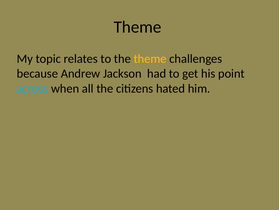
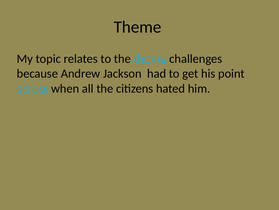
theme colour: yellow -> light blue (150, 59)
